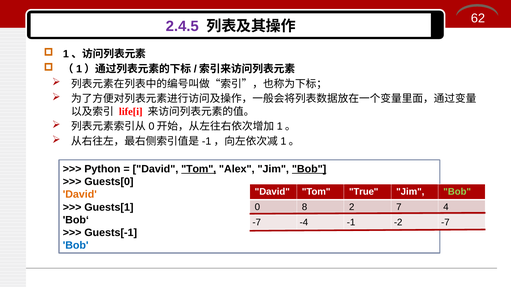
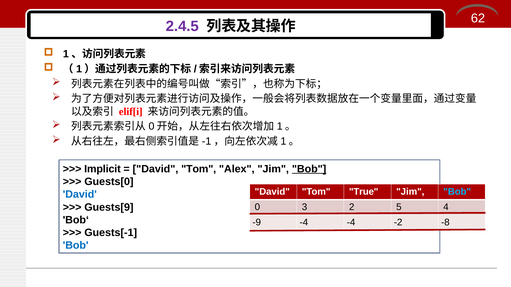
life[i: life[i -> elif[i (131, 112)
Python: Python -> Implicit (102, 169)
Tom underline: present -> none (199, 169)
Bob colour: light green -> light blue (457, 192)
David colour: orange -> blue (80, 195)
Guests[1: Guests[1 -> Guests[9 (109, 207)
8: 8 -> 3 (305, 207)
7: 7 -> 5 (399, 207)
-7: -7 -> -9 (257, 223)
-4 -1: -1 -> -4 (351, 223)
-2 -7: -7 -> -8 (445, 223)
